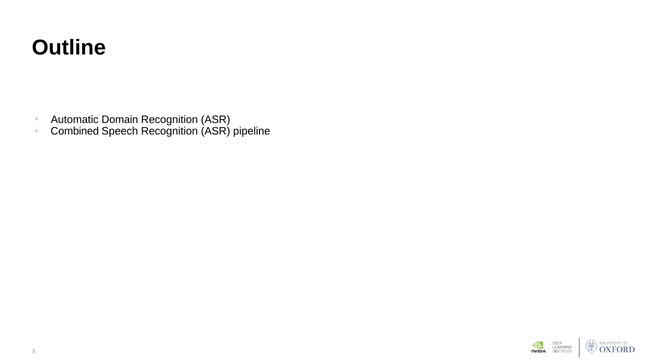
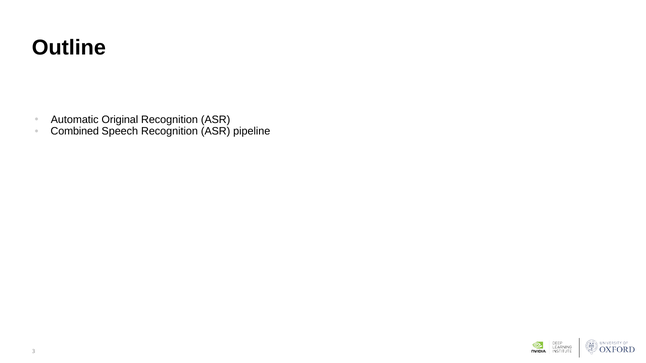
Domain: Domain -> Original (120, 120)
